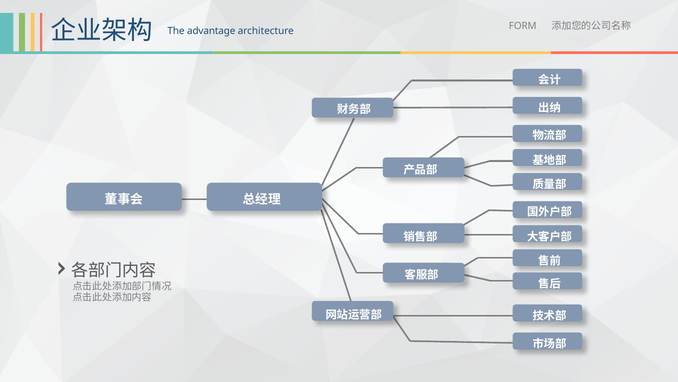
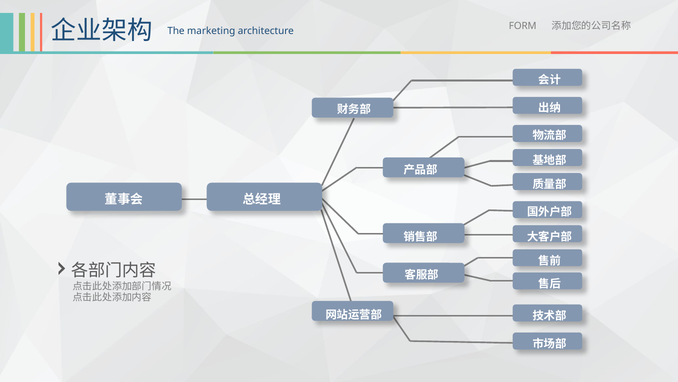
advantage: advantage -> marketing (211, 31)
